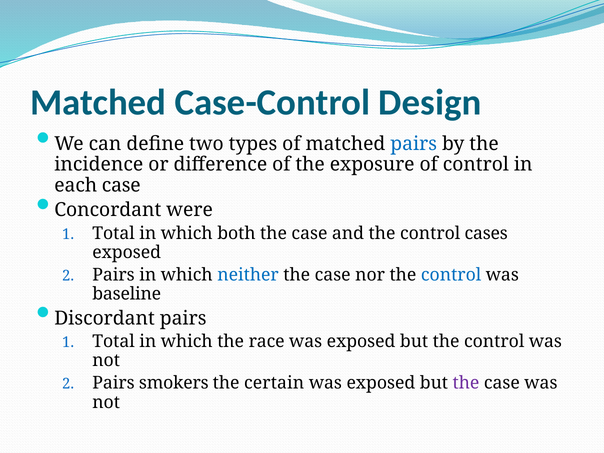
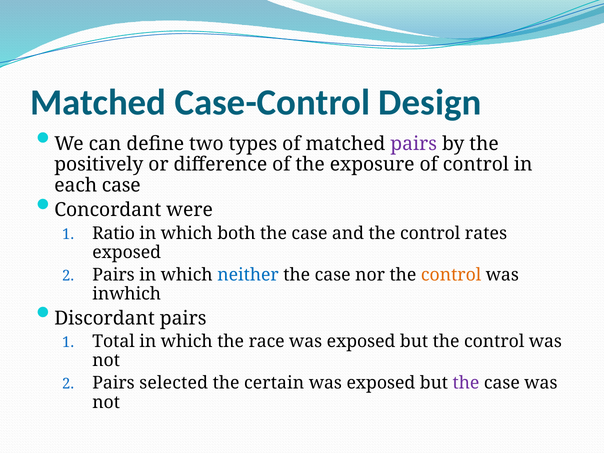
pairs colour: blue -> purple (414, 144)
incidence: incidence -> positively (99, 165)
Total: Total -> Ratio (114, 233)
cases: cases -> rates (486, 233)
control colour: blue -> orange (451, 275)
baseline: baseline -> inwhich (127, 294)
smokers: smokers -> selected (174, 383)
